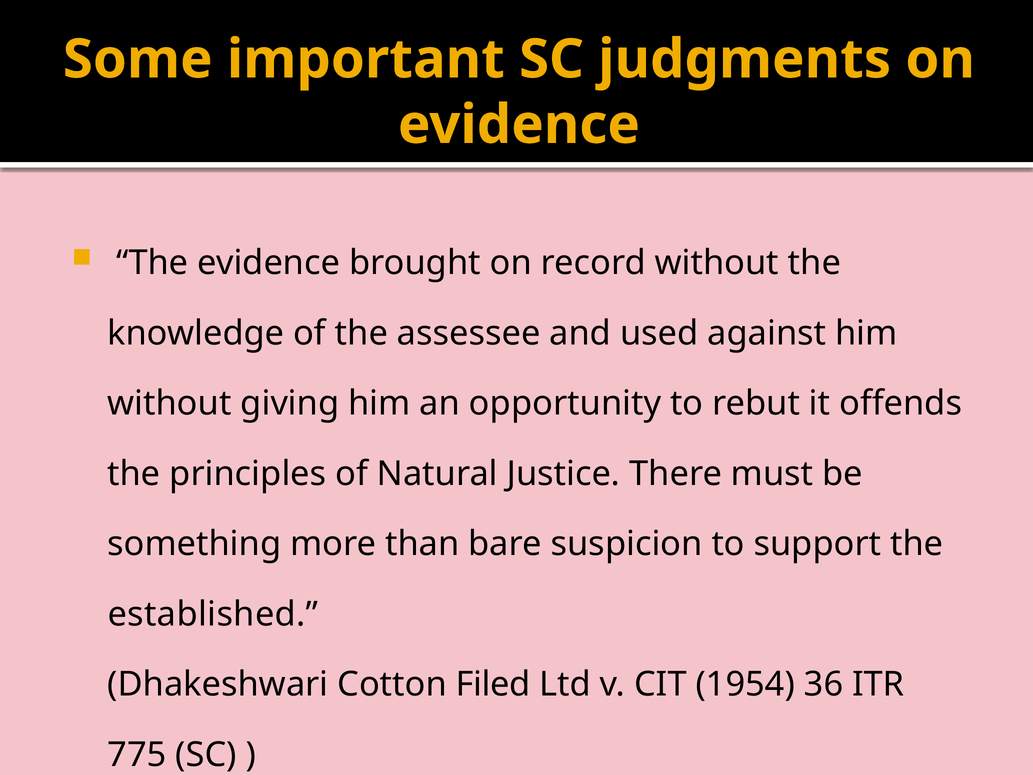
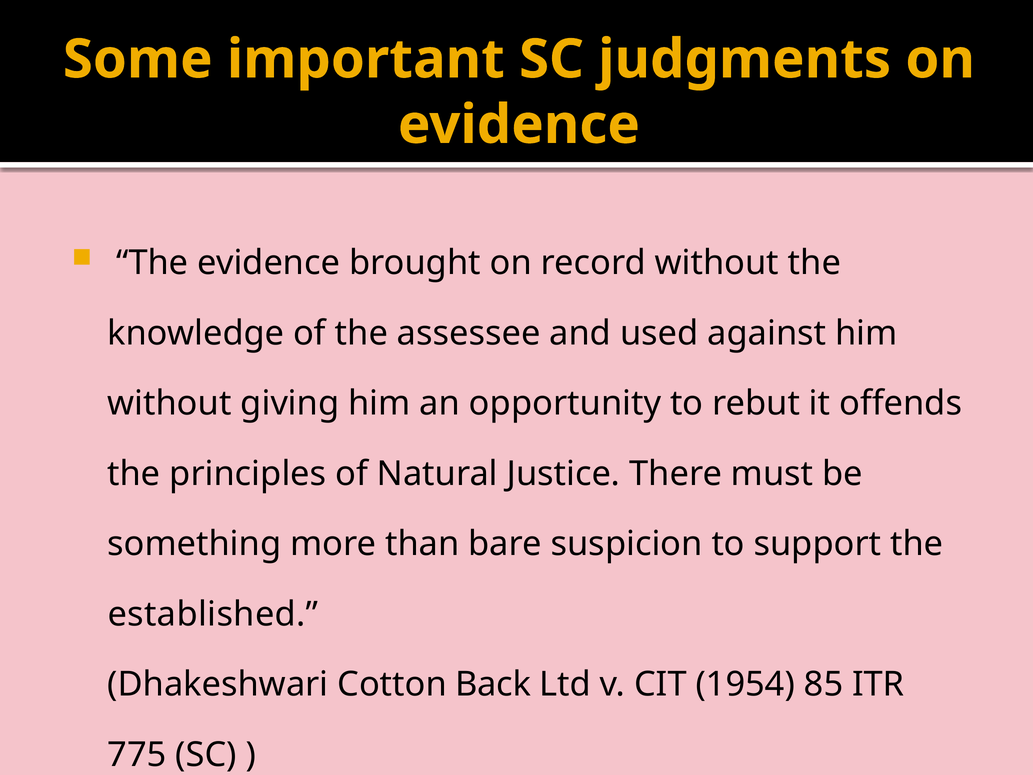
Filed: Filed -> Back (493, 684)
36: 36 -> 85 (824, 684)
